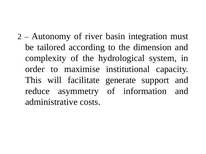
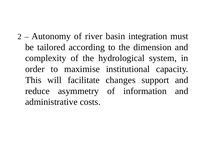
generate: generate -> changes (121, 80)
